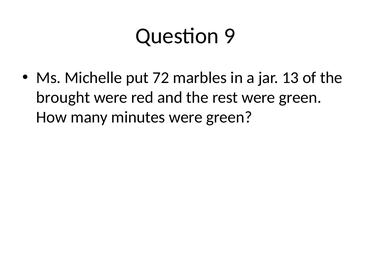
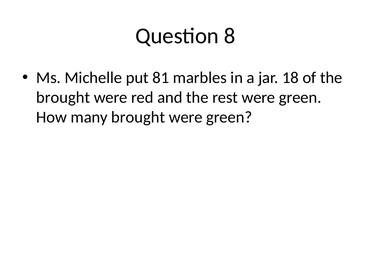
9: 9 -> 8 (230, 36)
72: 72 -> 81 (161, 78)
13: 13 -> 18 (290, 78)
many minutes: minutes -> brought (138, 117)
